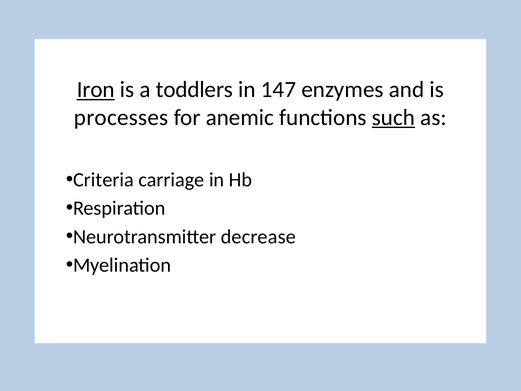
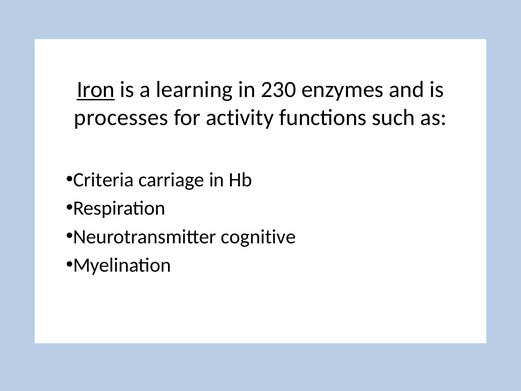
toddlers: toddlers -> learning (194, 90)
147: 147 -> 230 (279, 90)
anemic: anemic -> activity (240, 117)
such underline: present -> none (393, 117)
decrease: decrease -> cognitive (258, 237)
